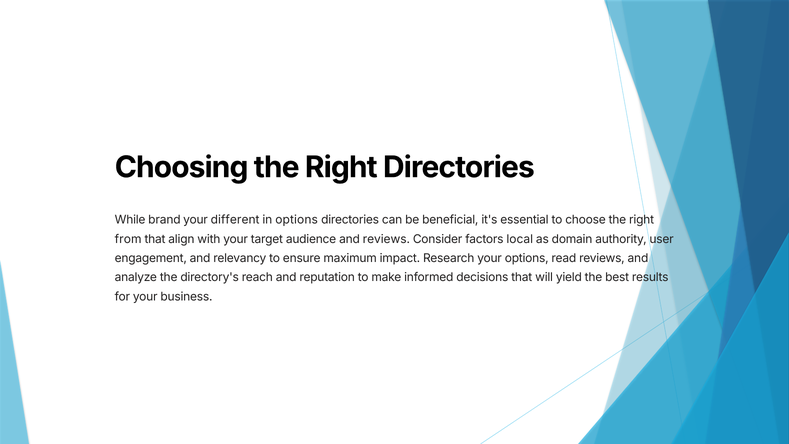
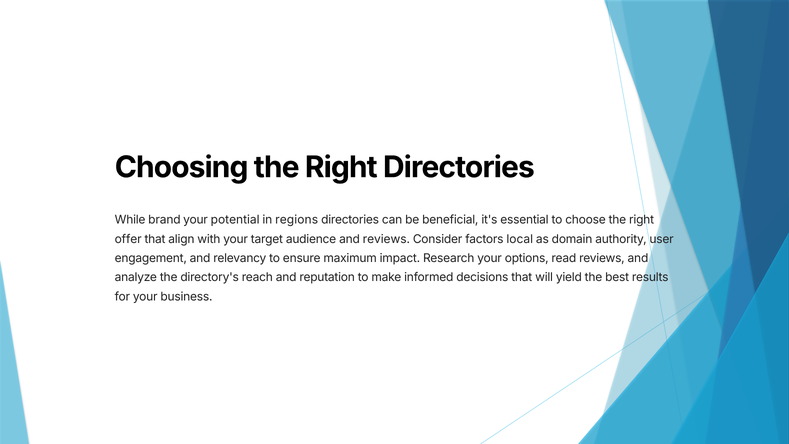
different: different -> potential (235, 220)
in options: options -> regions (297, 220)
from: from -> offer (128, 239)
